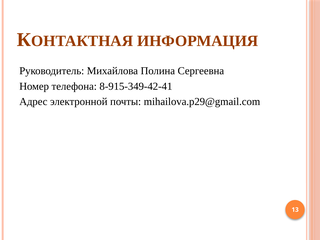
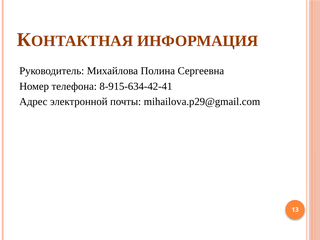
8-915-349-42-41: 8-915-349-42-41 -> 8-915-634-42-41 (136, 86)
